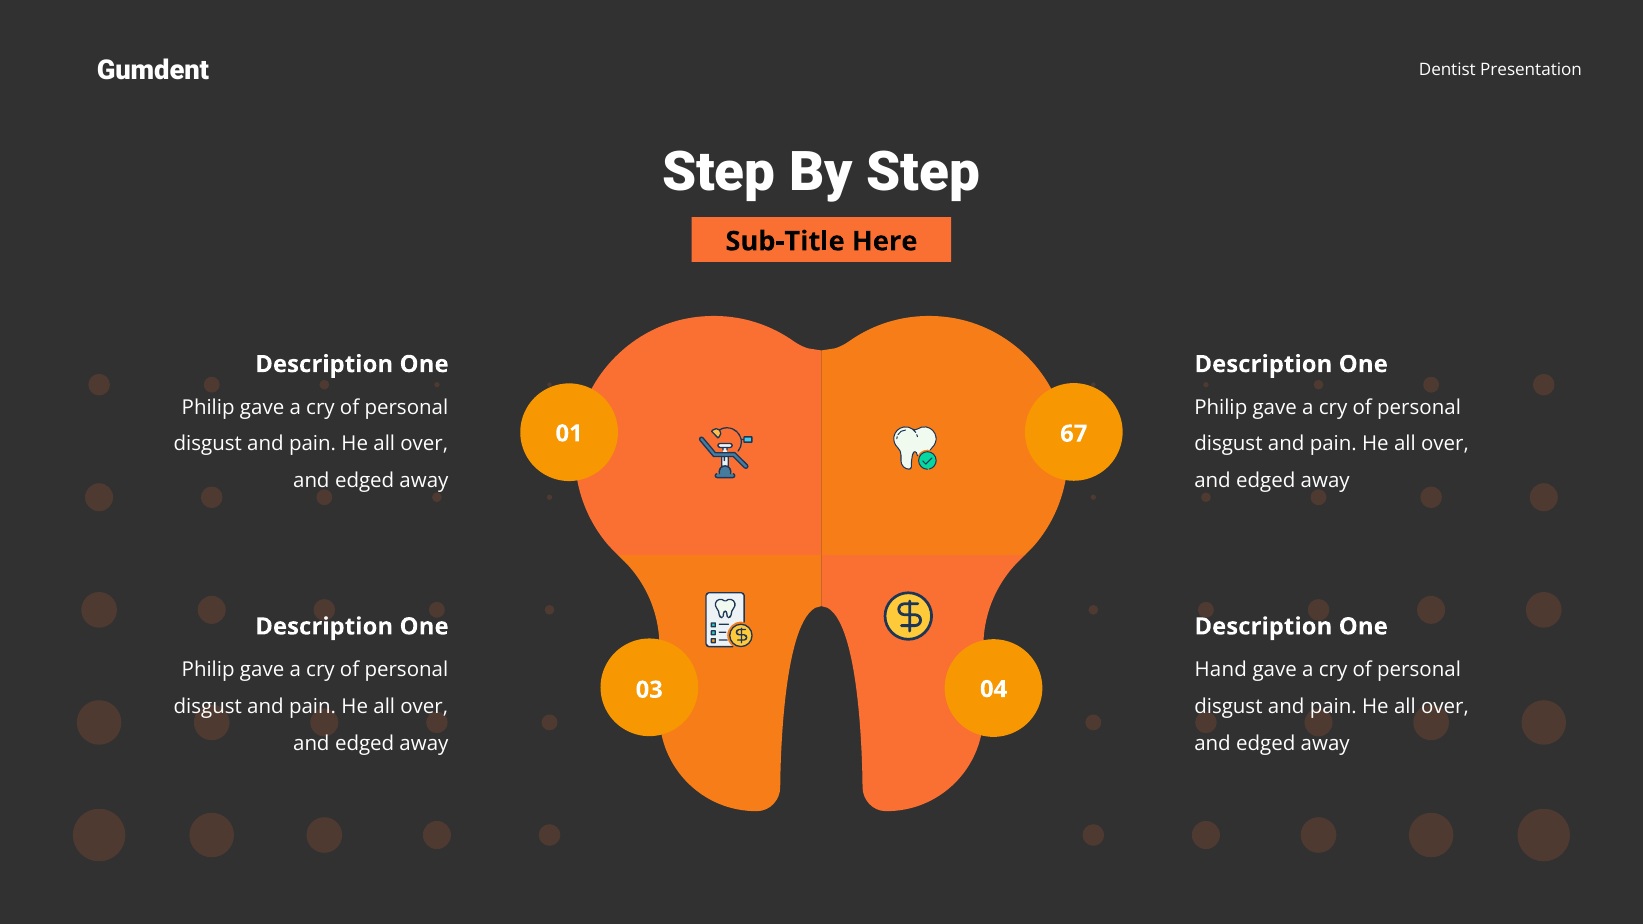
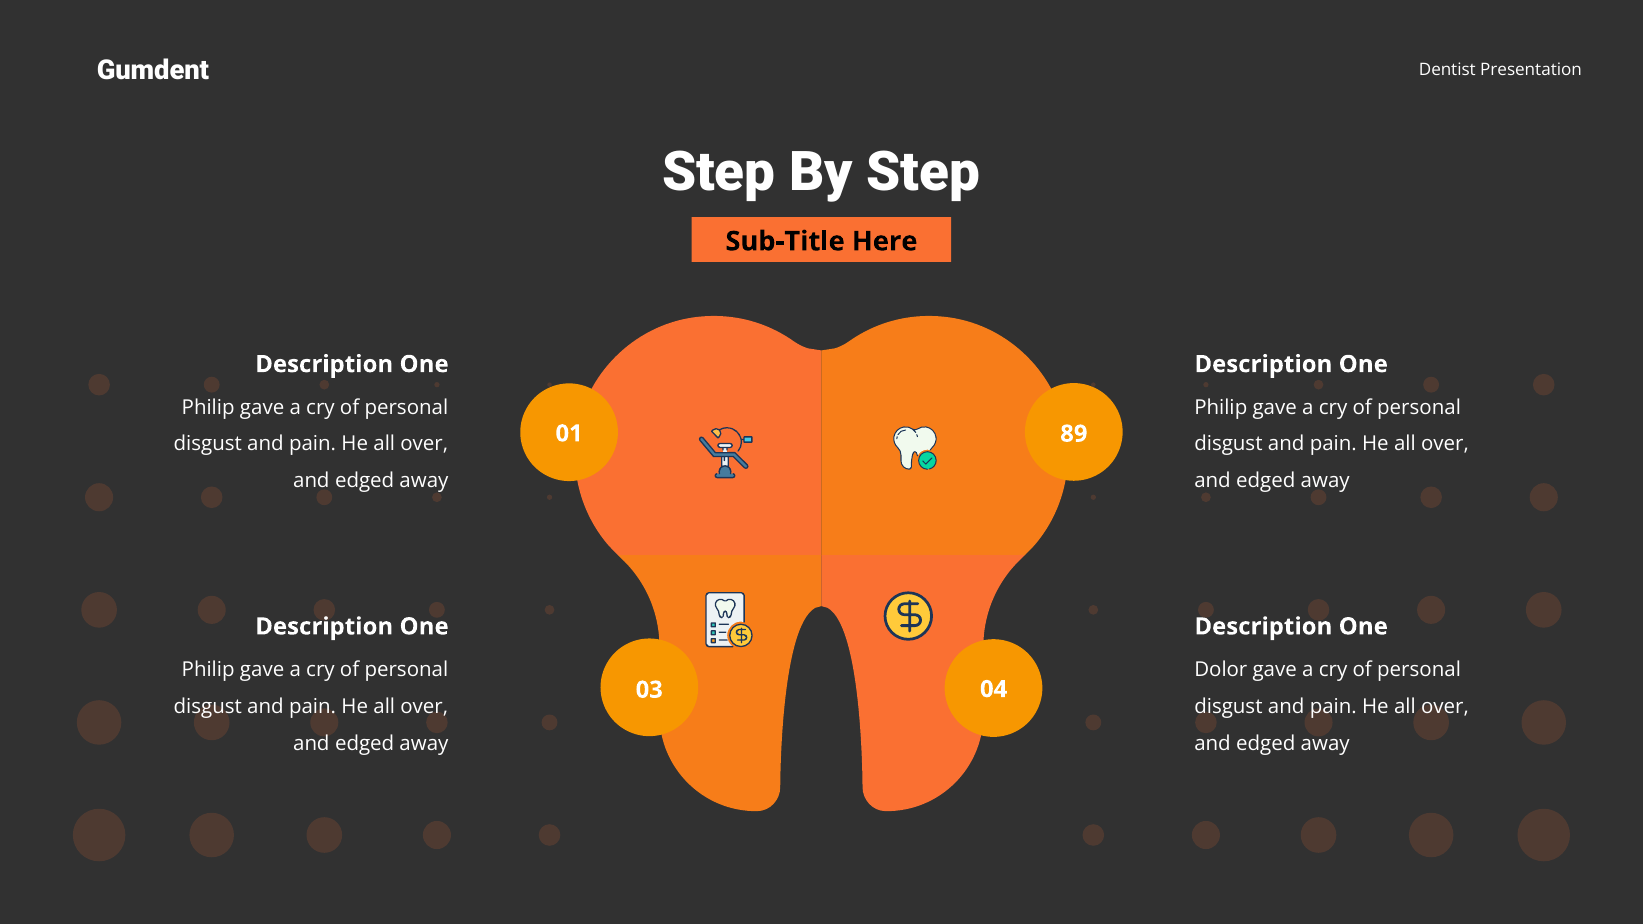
67: 67 -> 89 (1074, 434)
Hand: Hand -> Dolor (1221, 670)
